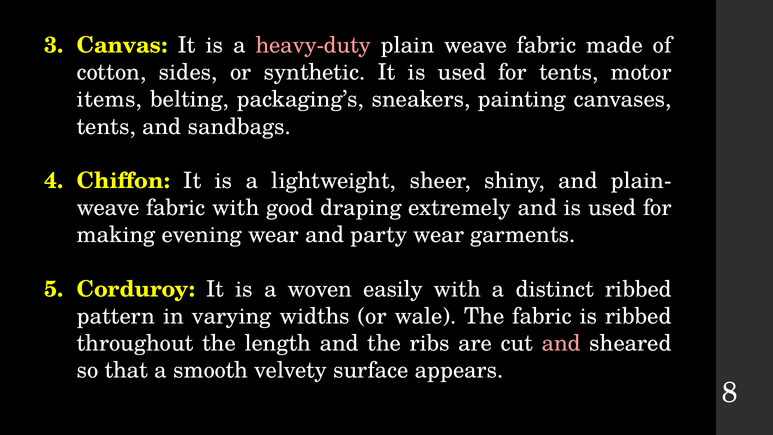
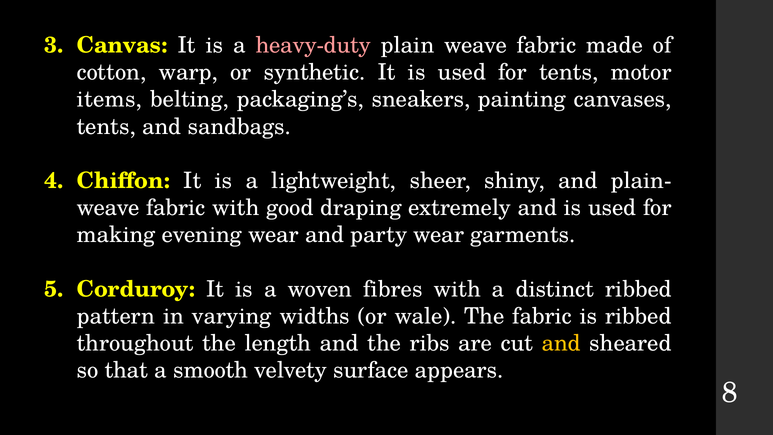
sides: sides -> warp (188, 72)
easily: easily -> fibres (393, 289)
and colour: pink -> yellow (561, 343)
